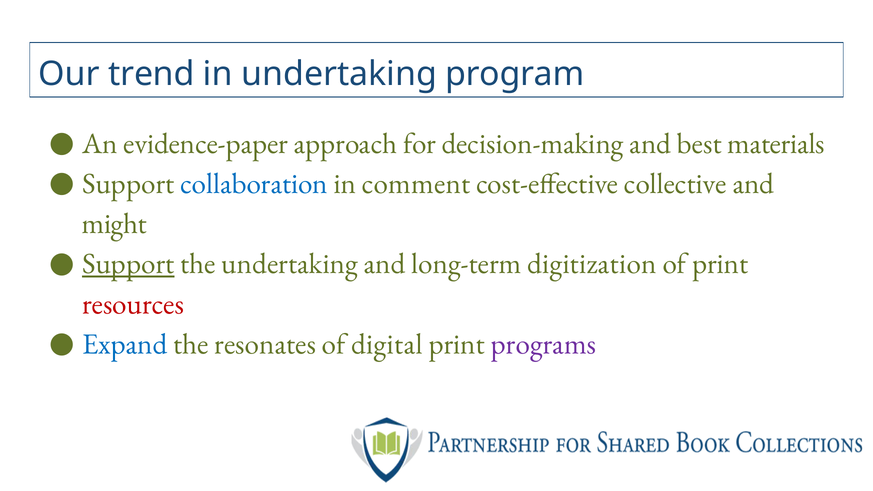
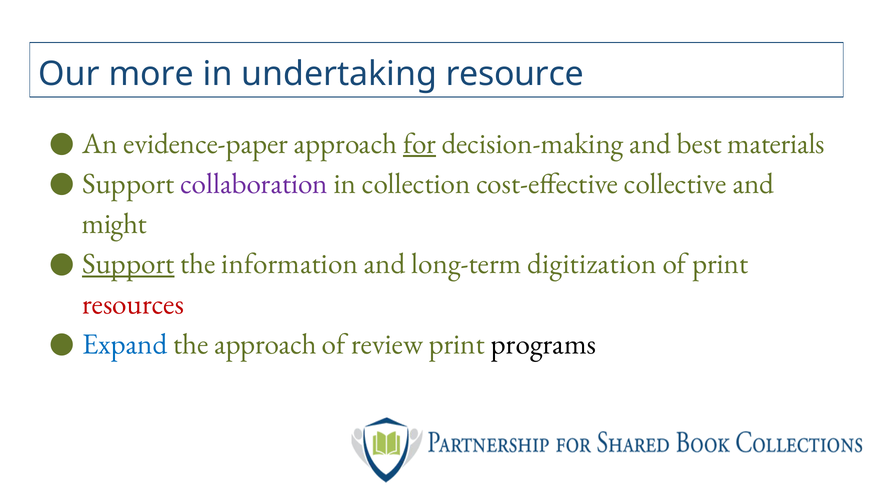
trend: trend -> more (151, 74)
program: program -> resource (515, 74)
for underline: none -> present (420, 143)
collaboration colour: blue -> purple (254, 184)
comment: comment -> collection (416, 184)
the undertaking: undertaking -> information (290, 264)
the resonates: resonates -> approach (265, 344)
digital: digital -> review (387, 344)
programs colour: purple -> black (543, 344)
